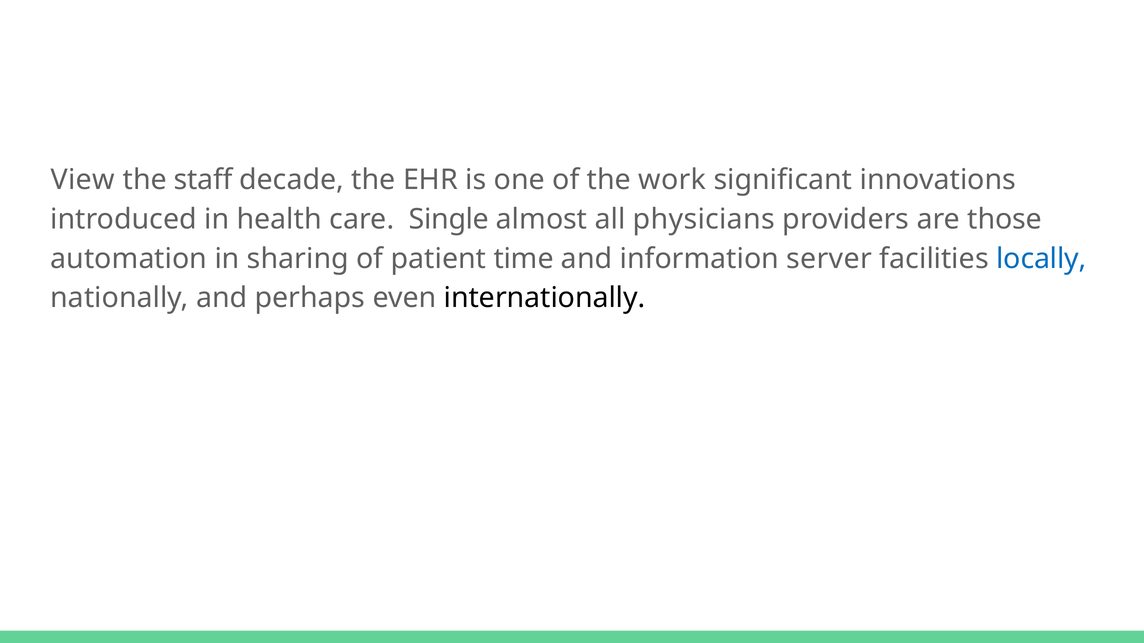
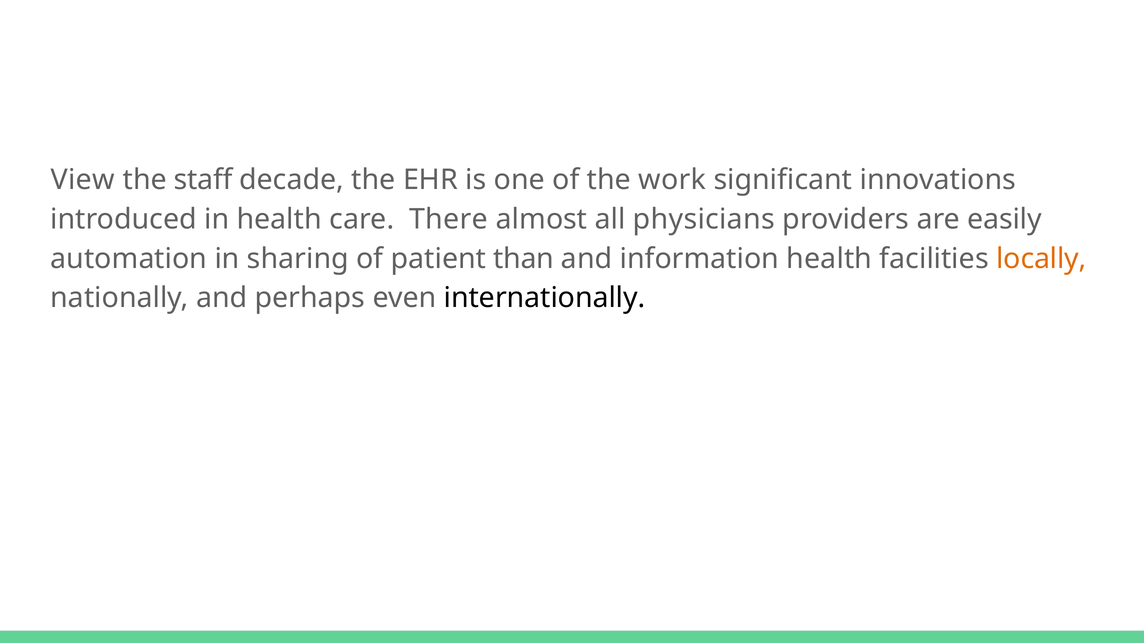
Single: Single -> There (449, 219)
those: those -> easily (1005, 219)
time: time -> than (524, 259)
information server: server -> health (829, 259)
locally colour: blue -> orange (1041, 259)
